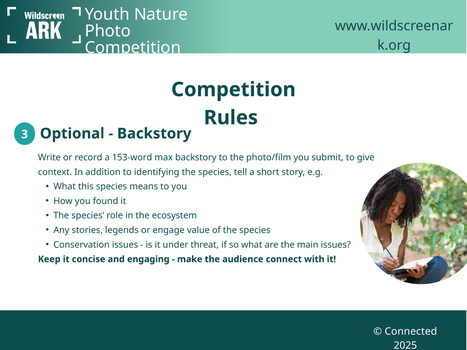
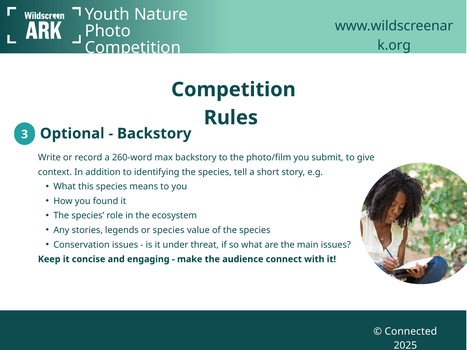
153-word: 153-word -> 260-word (132, 158)
or engage: engage -> species (169, 230)
